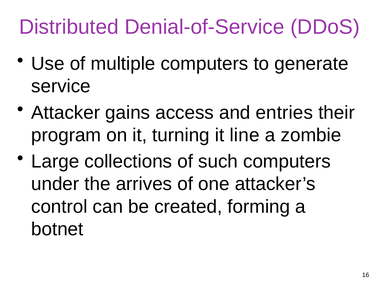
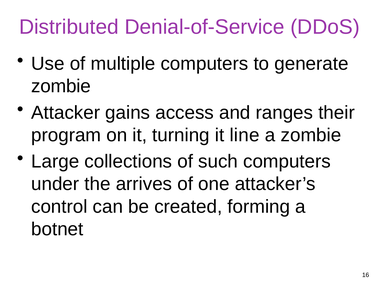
service: service -> zombie (61, 86)
entries: entries -> ranges (284, 113)
